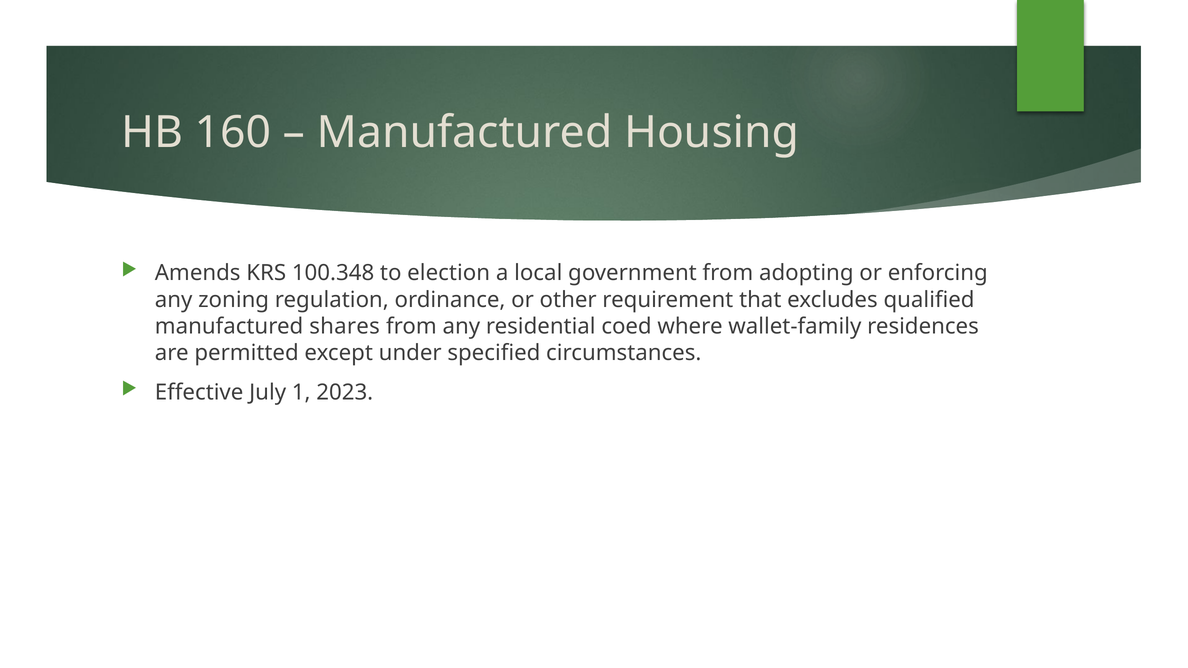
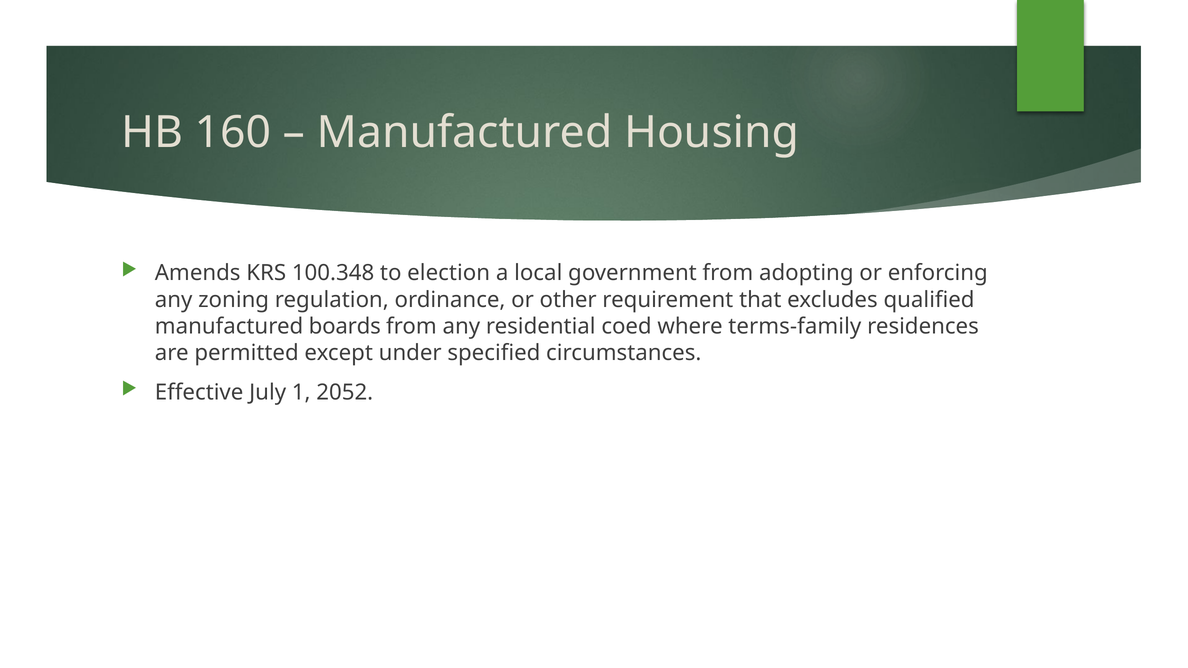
shares: shares -> boards (345, 327)
wallet-family: wallet-family -> terms-family (795, 327)
2023: 2023 -> 2052 (345, 392)
